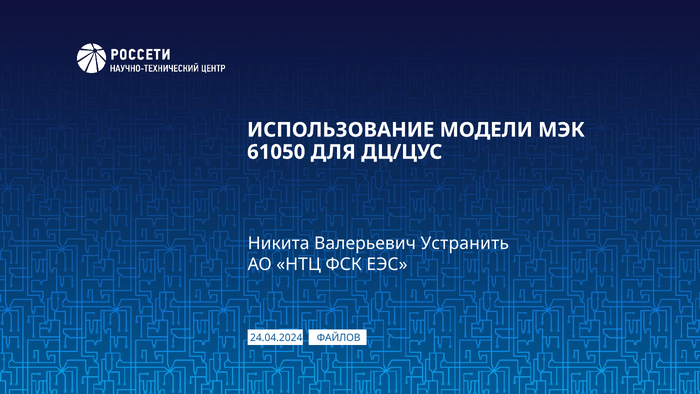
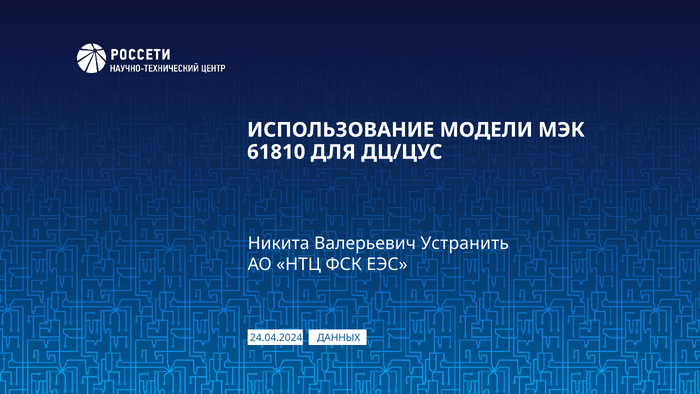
61050: 61050 -> 61810 (276, 152)
ФАЙЛОВ: ФАЙЛОВ -> ДАННЫХ (339, 338)
